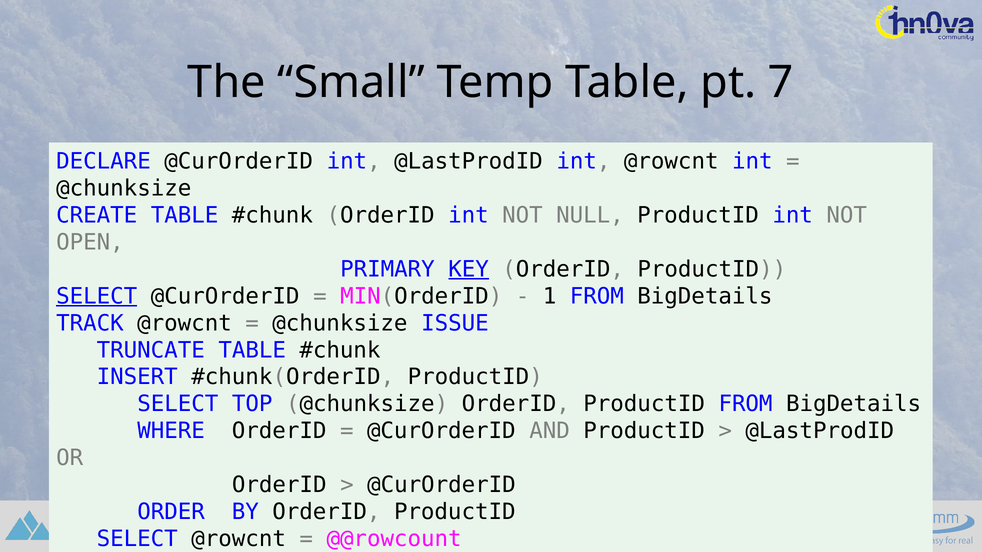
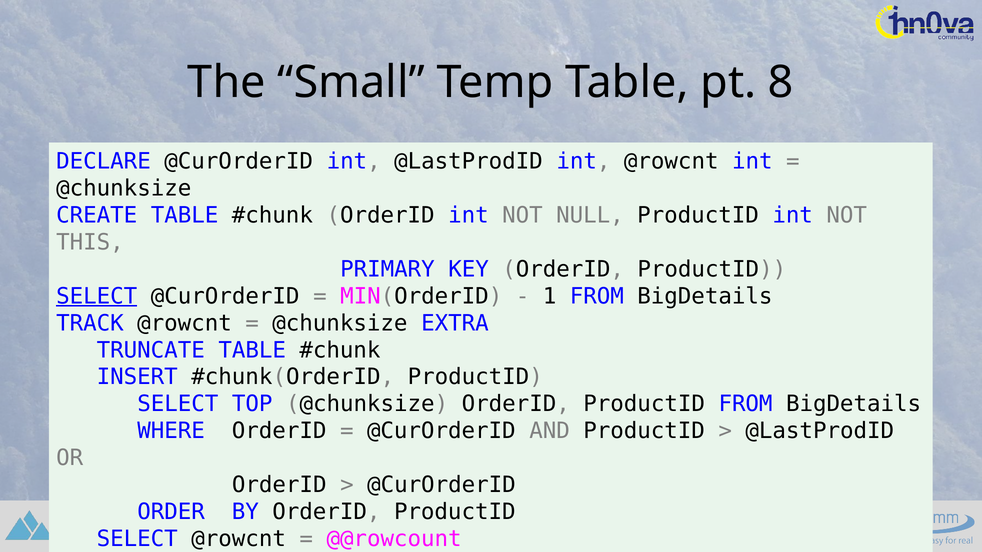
7: 7 -> 8 (781, 82)
OPEN: OPEN -> THIS (90, 242)
KEY underline: present -> none (469, 269)
ISSUE: ISSUE -> EXTRA (455, 323)
